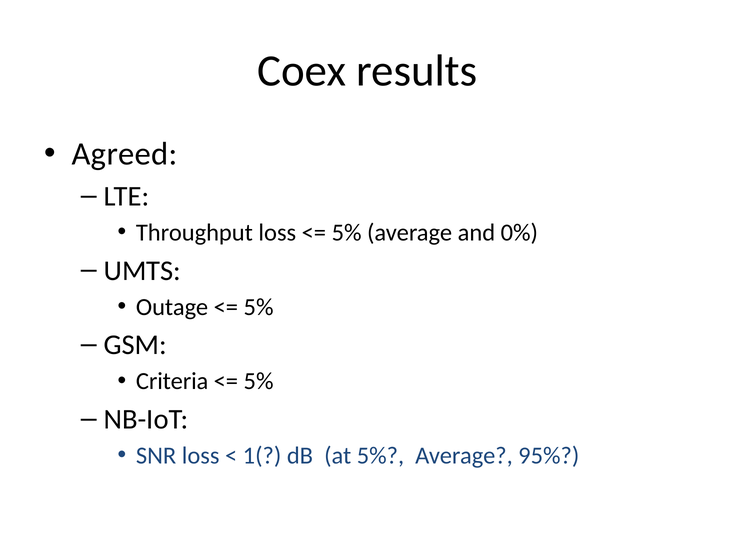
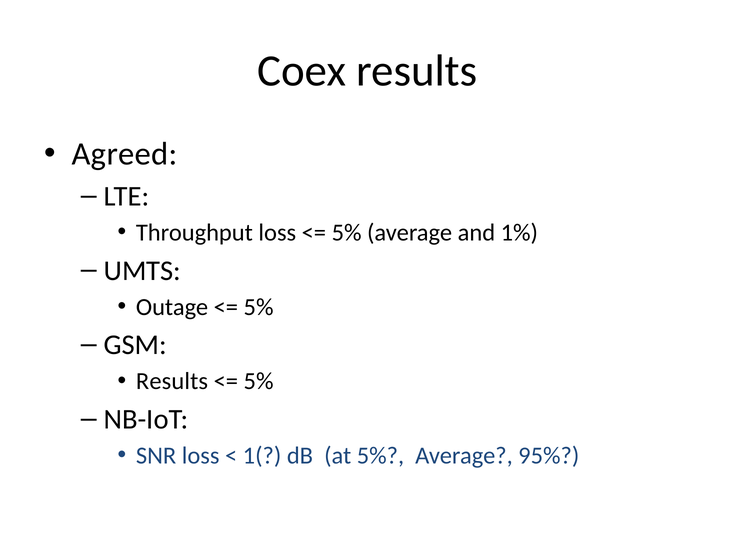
0%: 0% -> 1% (519, 233)
Criteria: Criteria -> Results (172, 382)
